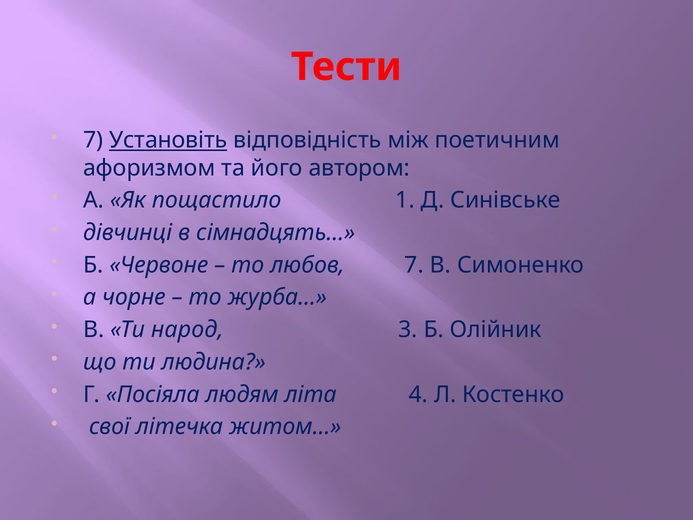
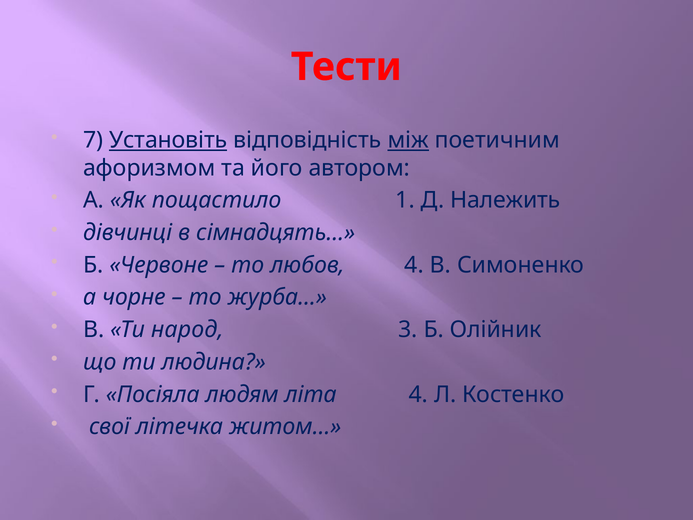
між underline: none -> present (408, 140)
Синівське: Синівське -> Належить (505, 200)
любов 7: 7 -> 4 (414, 265)
